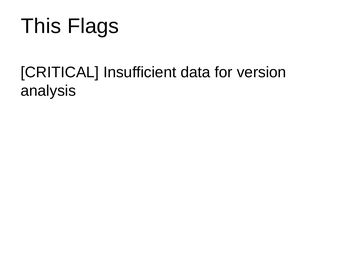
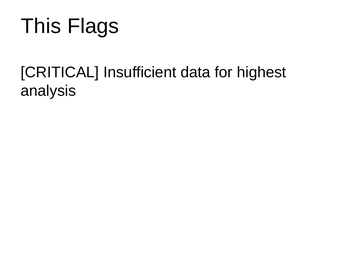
version: version -> highest (262, 72)
